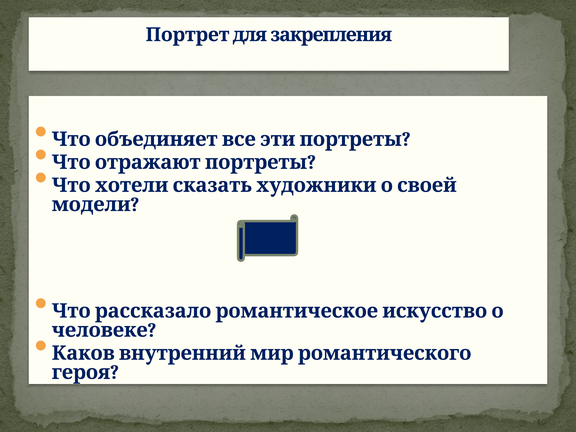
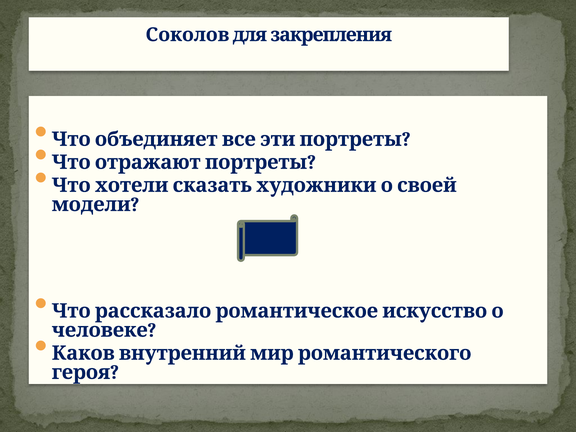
Портрет: Портрет -> Соколов (187, 35)
